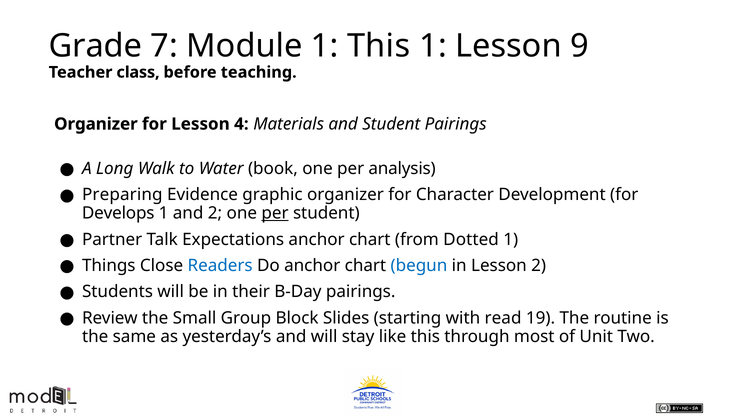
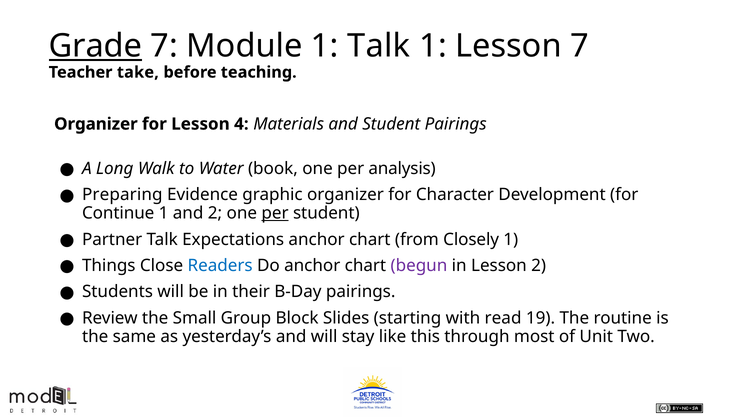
Grade underline: none -> present (95, 46)
1 This: This -> Talk (379, 46)
Lesson 9: 9 -> 7 (580, 46)
class: class -> take (138, 72)
Develops: Develops -> Continue (118, 213)
Dotted: Dotted -> Closely (471, 239)
begun colour: blue -> purple (419, 266)
